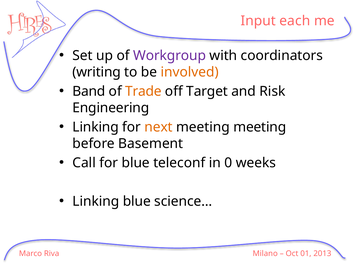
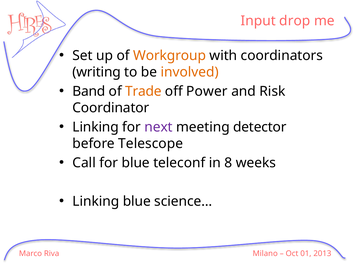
each: each -> drop (295, 21)
Workgroup colour: purple -> orange (170, 56)
Target: Target -> Power (207, 91)
Engineering: Engineering -> Coordinator (111, 108)
next colour: orange -> purple (159, 127)
meeting meeting: meeting -> detector (260, 127)
Basement: Basement -> Telescope (151, 144)
0: 0 -> 8 (228, 163)
